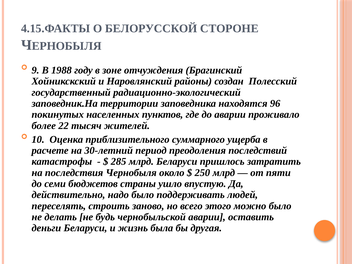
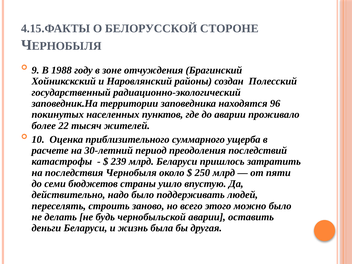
285: 285 -> 239 (119, 162)
